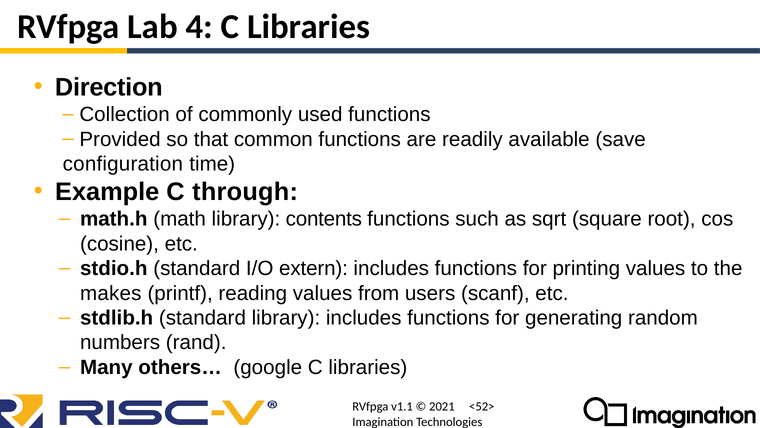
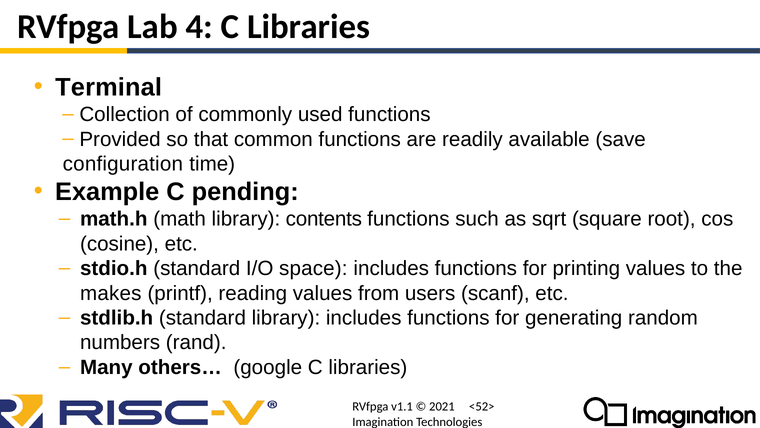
Direction: Direction -> Terminal (109, 87)
through: through -> pending (245, 192)
extern: extern -> space (313, 268)
